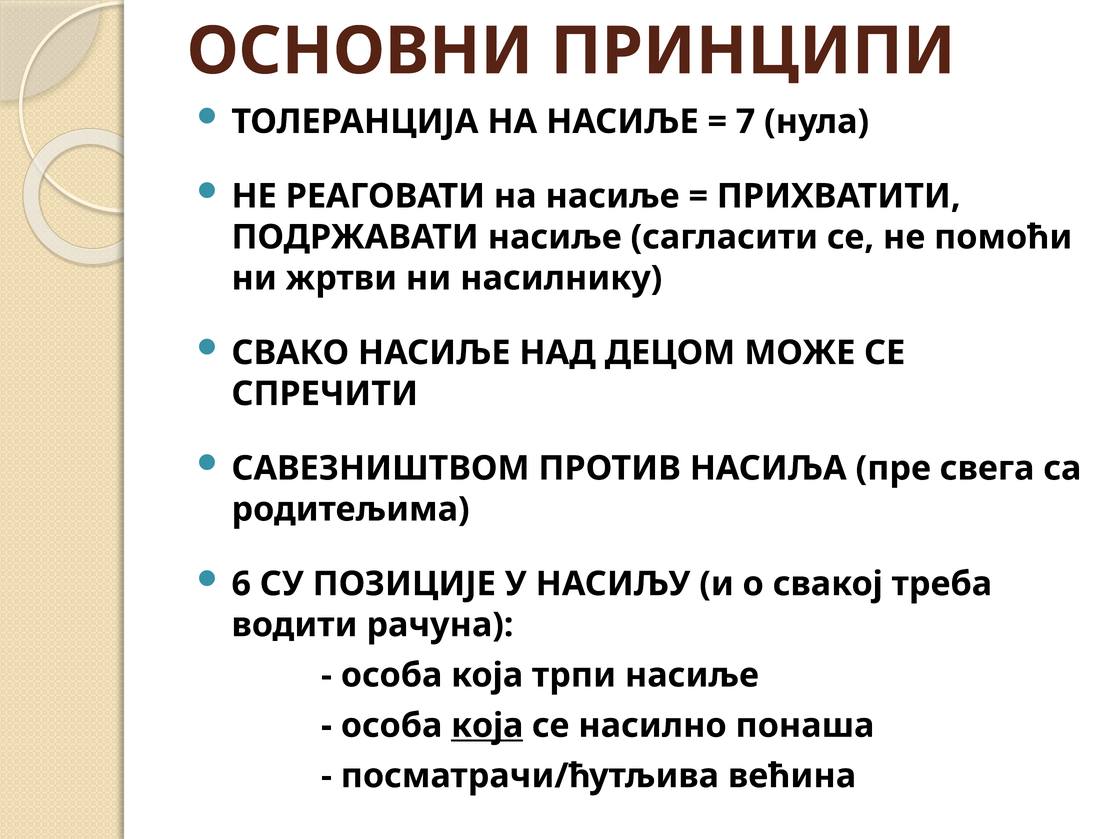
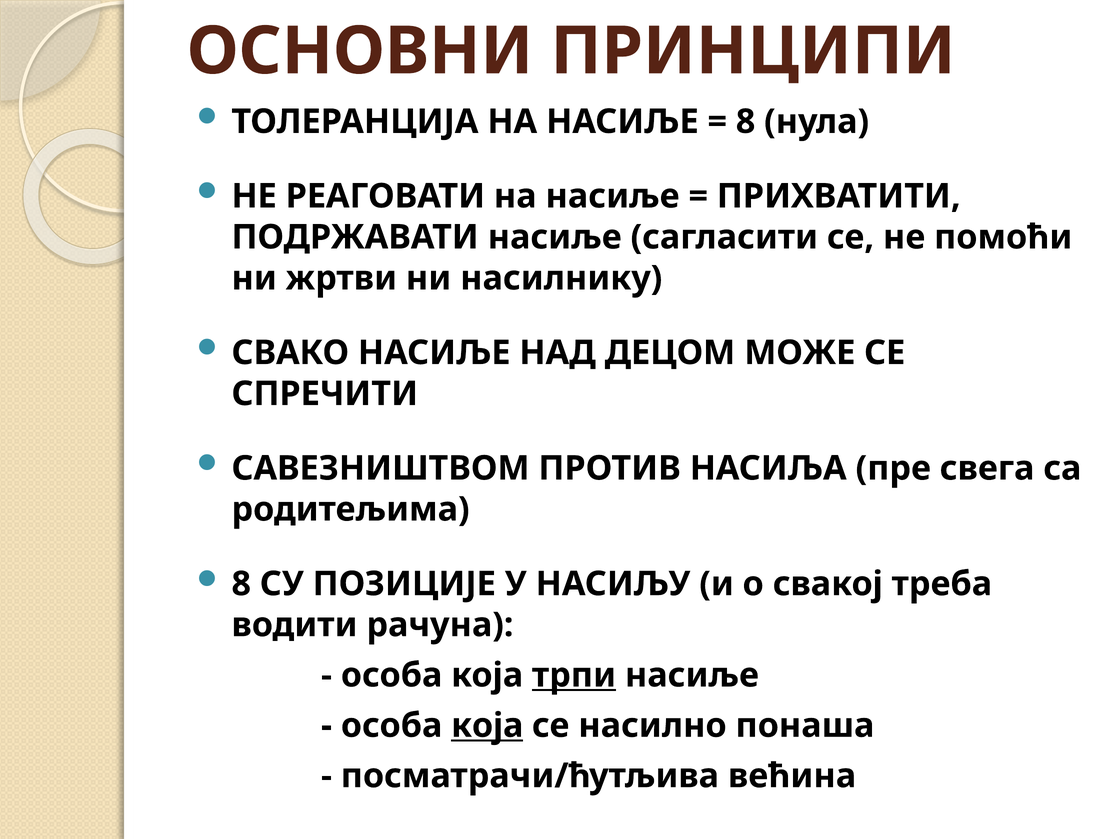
7: 7 -> 8 (746, 122)
6: 6 -> 8 (241, 584)
трпи underline: none -> present (574, 675)
